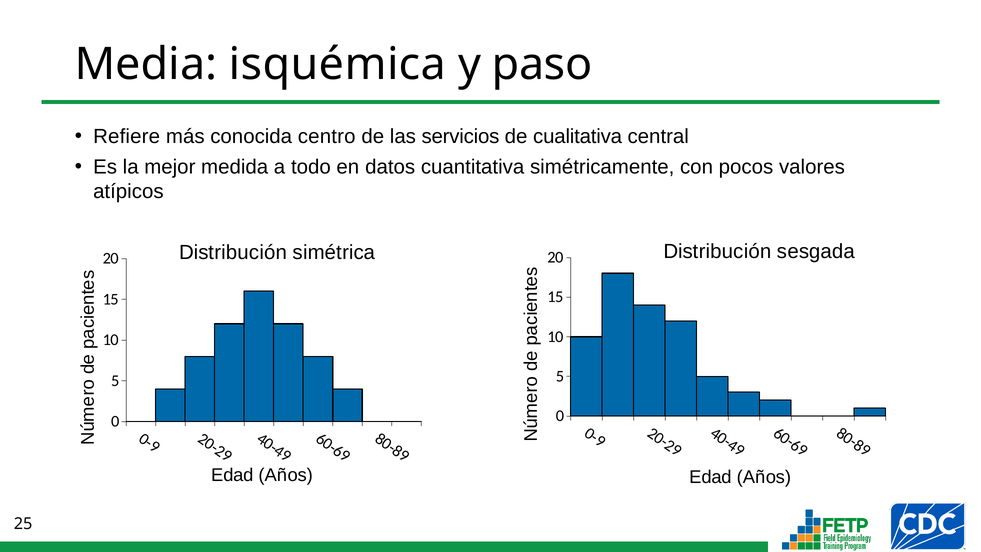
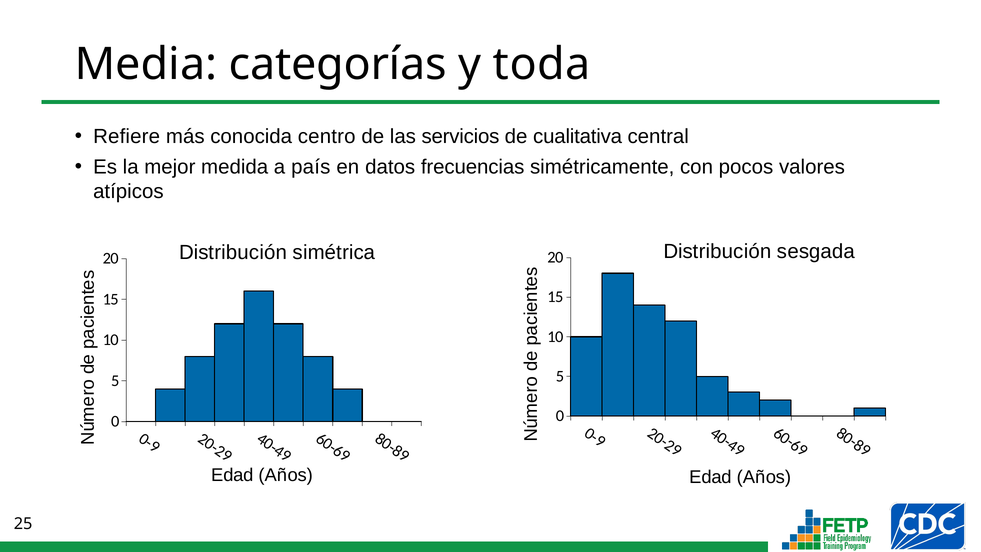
isquémica: isquémica -> categorías (338, 64)
paso: paso -> toda (542, 64)
todo: todo -> país (311, 167)
cuantitativa: cuantitativa -> frecuencias (473, 167)
